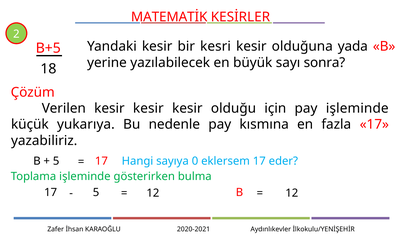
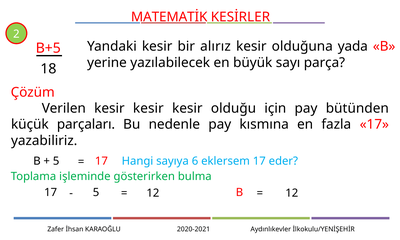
kesri: kesri -> alırız (215, 46)
sonra: sonra -> parça (324, 63)
pay işleminde: işleminde -> bütünden (357, 108)
yukarıya: yukarıya -> parçaları (86, 124)
0: 0 -> 6 (195, 161)
